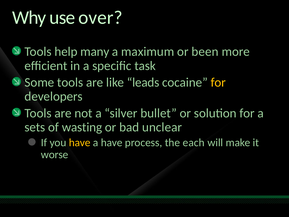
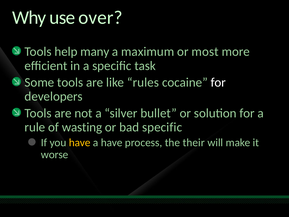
been: been -> most (205, 52)
leads: leads -> rules (143, 82)
for colour: yellow -> white (218, 82)
sets: sets -> rule (35, 127)
bad unclear: unclear -> specific (162, 127)
each: each -> their (194, 142)
